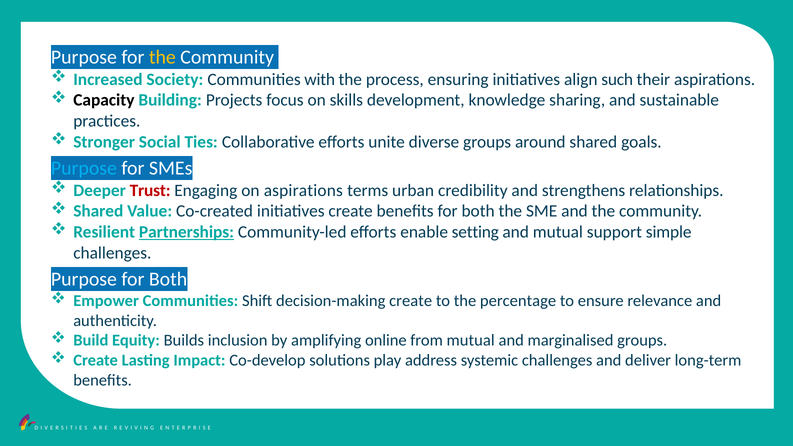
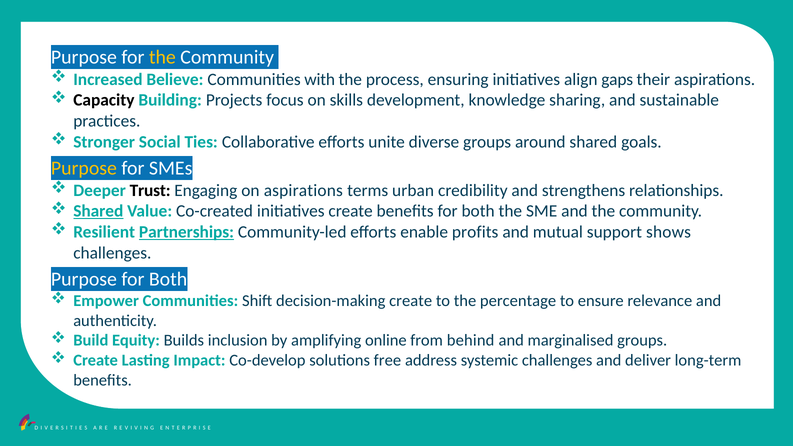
Society: Society -> Believe (175, 79)
such: such -> gaps (617, 79)
Purpose colour: light blue -> yellow (84, 168)
Trust colour: red -> black (150, 190)
Shared underline: none -> present (98, 211)
setting: setting -> profits (475, 232)
simple: simple -> shows (669, 232)
from mutual: mutual -> behind (471, 341)
play: play -> free (387, 360)
